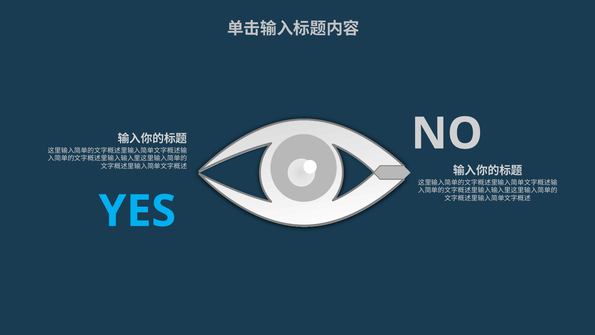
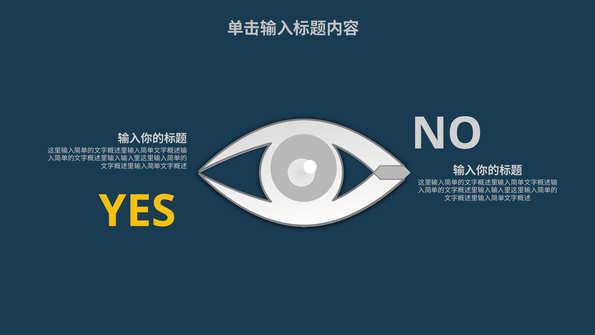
YES colour: light blue -> yellow (137, 211)
